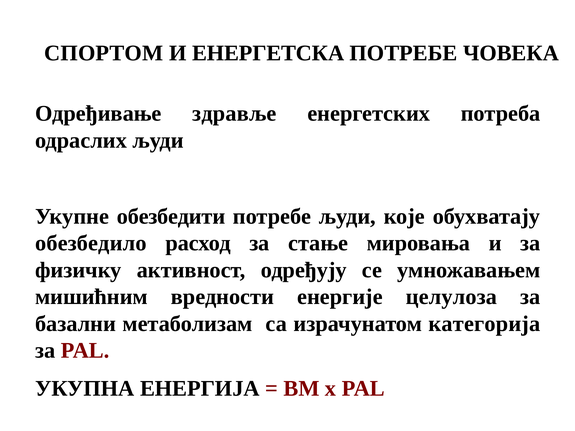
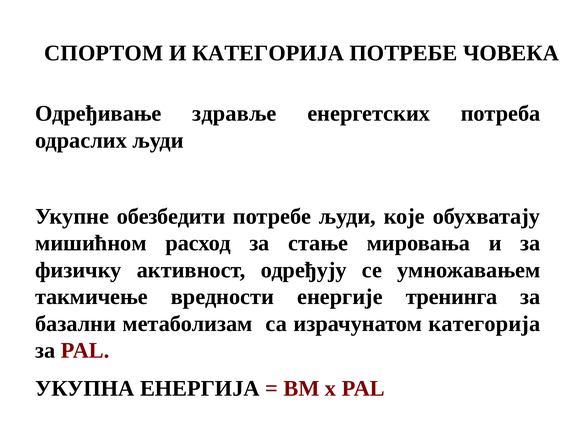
И ЕНЕРГЕТСКА: ЕНЕРГЕТСКА -> КАТЕГОРИЈА (268, 53)
обезбедило: обезбедило -> мишићном (91, 243)
мишићним: мишићним -> такмичење (91, 297)
целулоза: целулоза -> тренинга (452, 297)
